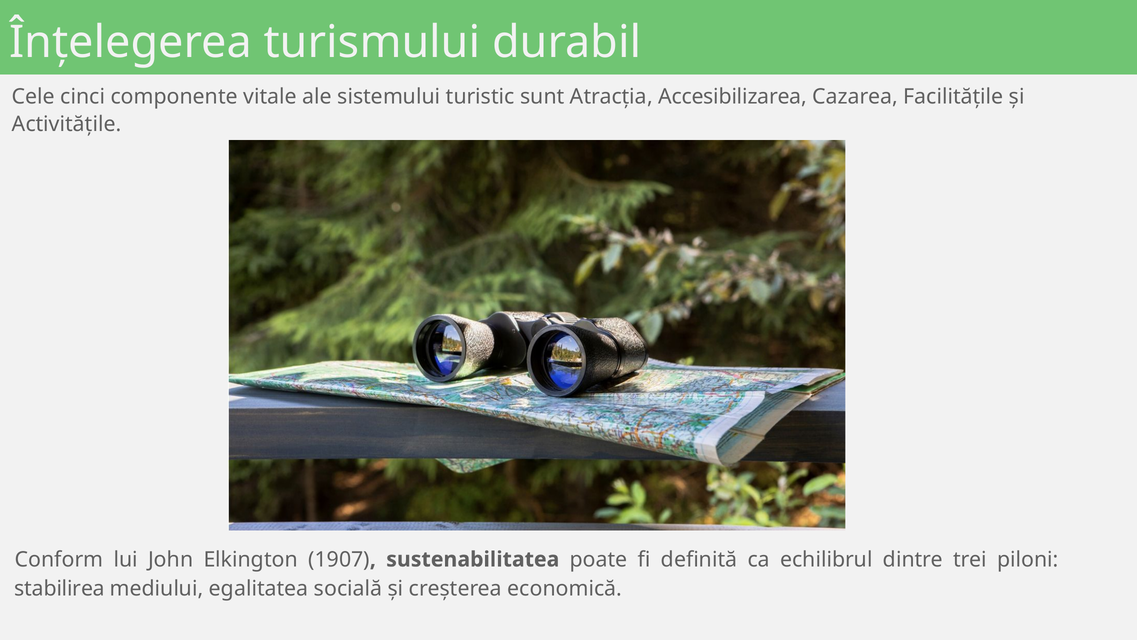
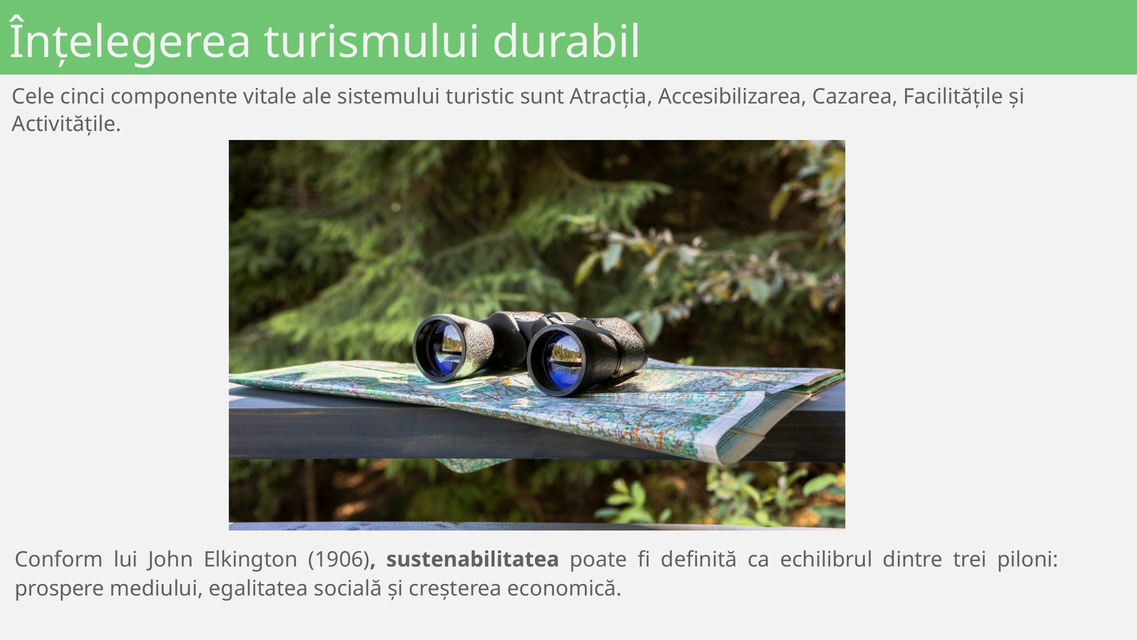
1907: 1907 -> 1906 (339, 559)
stabilirea: stabilirea -> prospere (60, 588)
